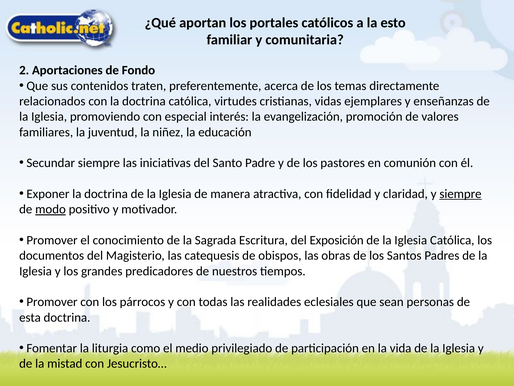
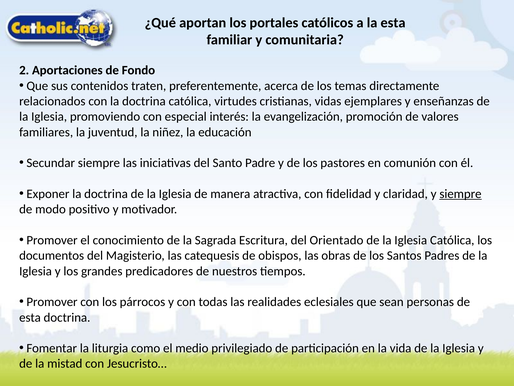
la esto: esto -> esta (393, 23)
modo underline: present -> none (50, 209)
Exposición: Exposición -> Orientado (337, 240)
